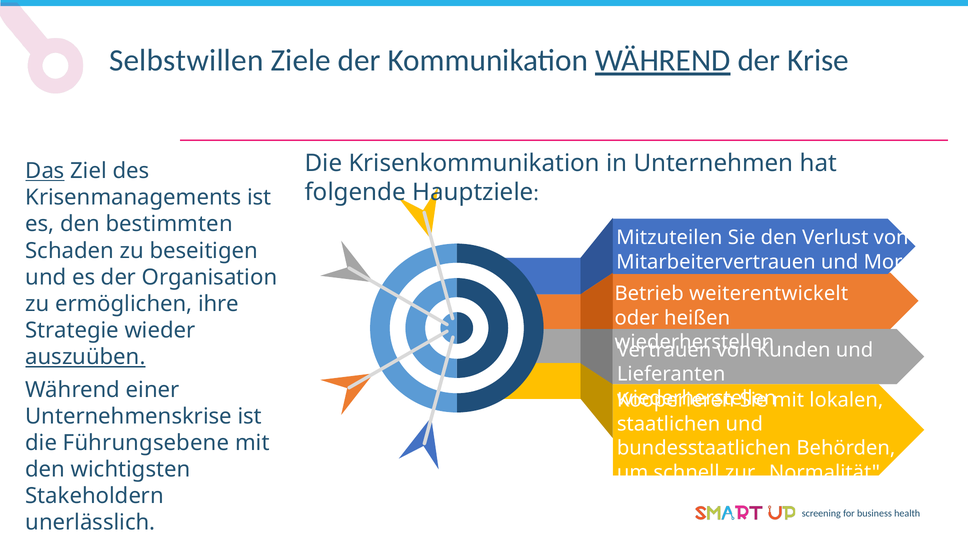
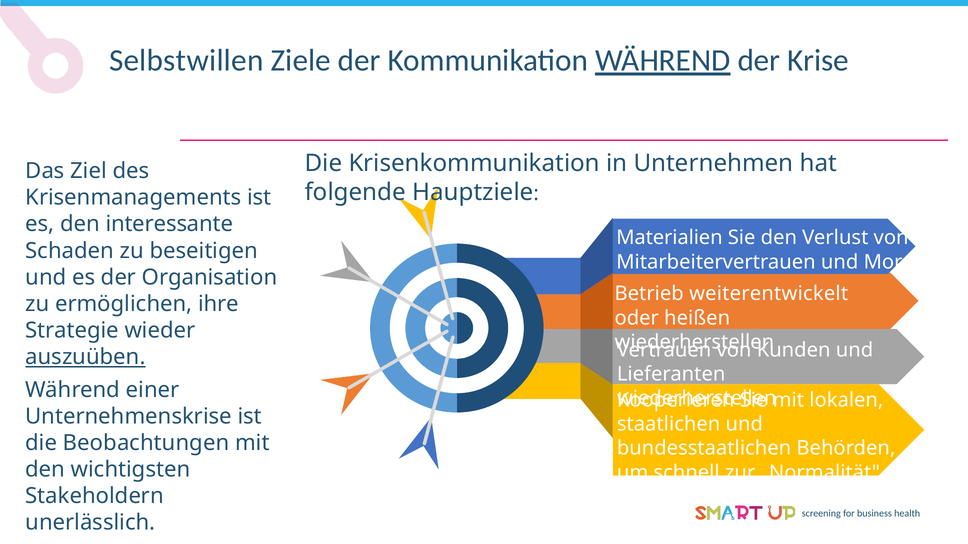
Das underline: present -> none (45, 171)
bestimmten: bestimmten -> interessante (169, 224)
Mitzuteilen: Mitzuteilen -> Materialien (669, 238)
Führungsebene: Führungsebene -> Beobachtungen (146, 443)
